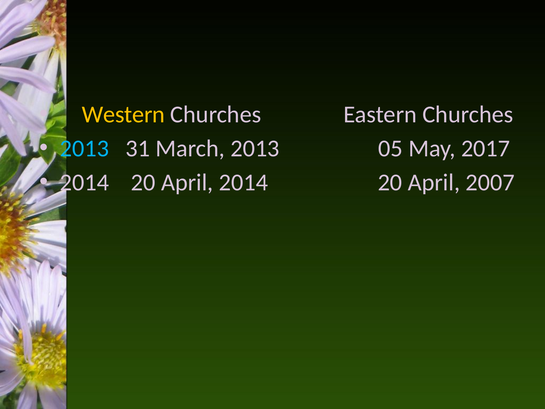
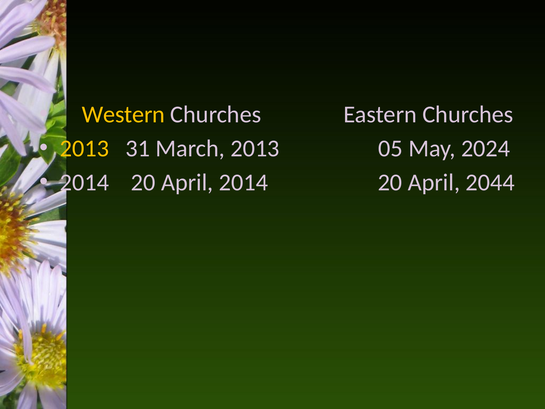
2013 colour: light blue -> yellow (84, 148)
2017: 2017 -> 2024 (486, 148)
2007: 2007 -> 2044 (490, 182)
